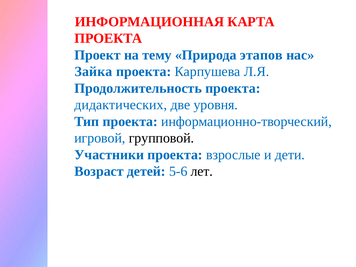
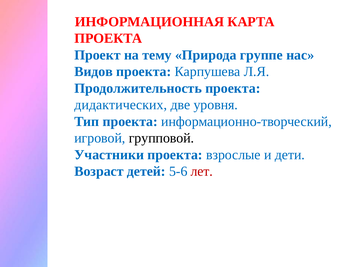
этапов: этапов -> группе (261, 55)
Зайка: Зайка -> Видов (94, 72)
лет colour: black -> red (202, 171)
